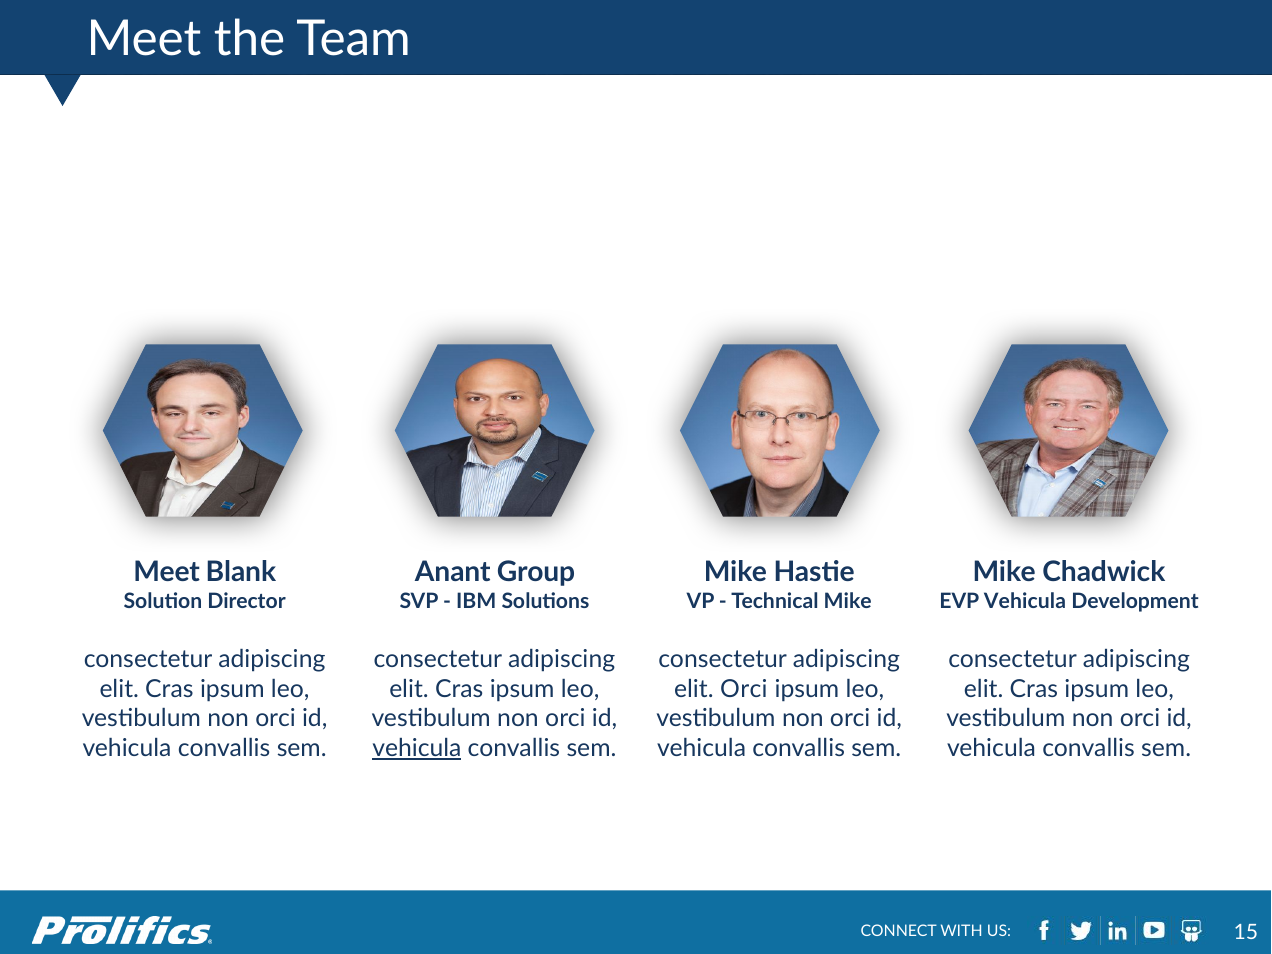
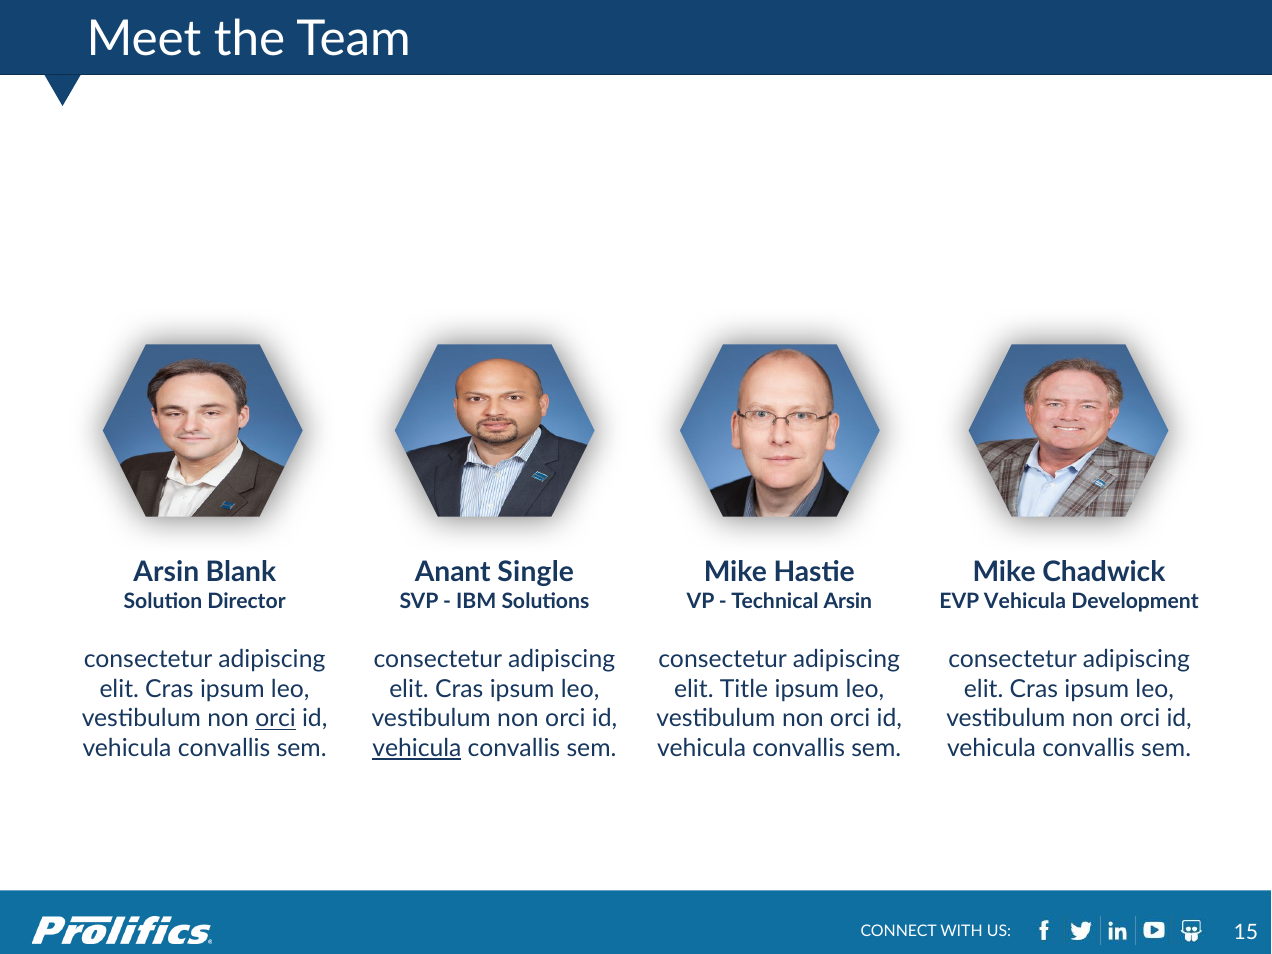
Meet: Meet -> Arsin (166, 573)
Group: Group -> Single (536, 573)
Technical Mike: Mike -> Arsin (848, 602)
elit Orci: Orci -> Title (744, 689)
orci underline: none -> present (276, 719)
